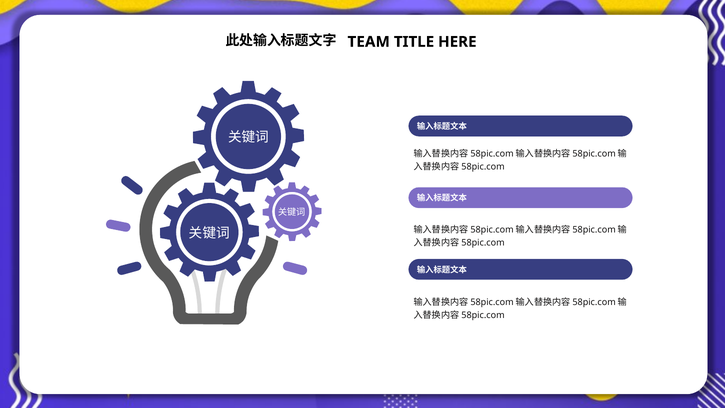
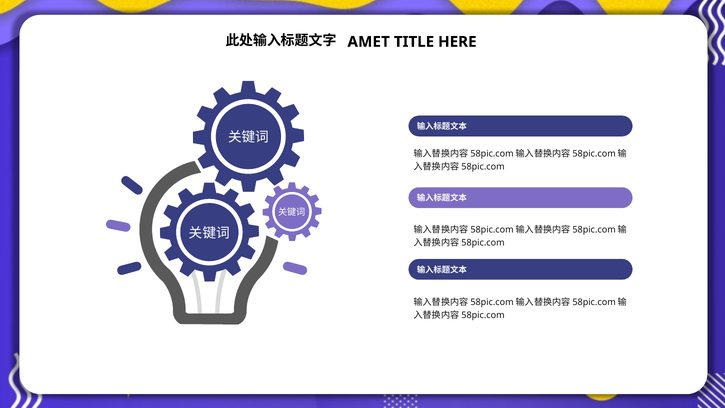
TEAM: TEAM -> AMET (369, 42)
